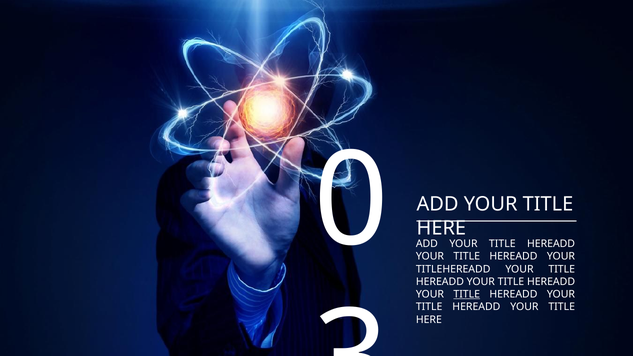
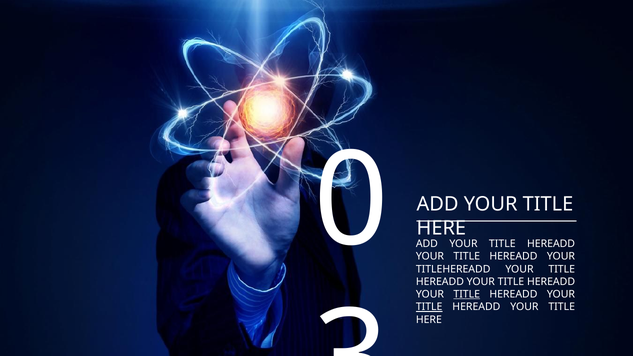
TITLE underline: none -> present (429, 307)
